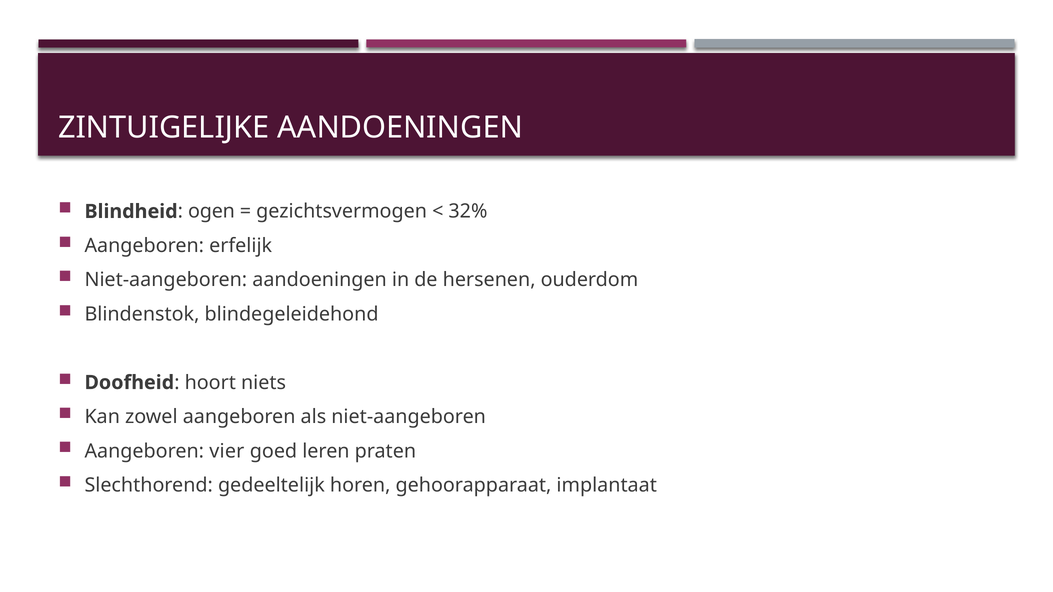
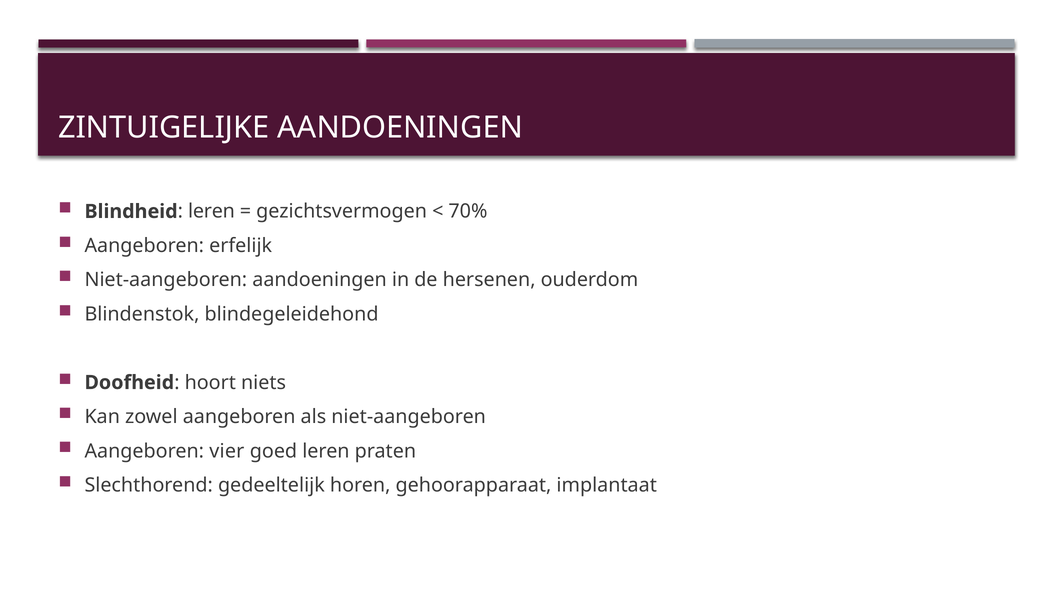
ogen: ogen -> leren (211, 212)
32%: 32% -> 70% (468, 212)
